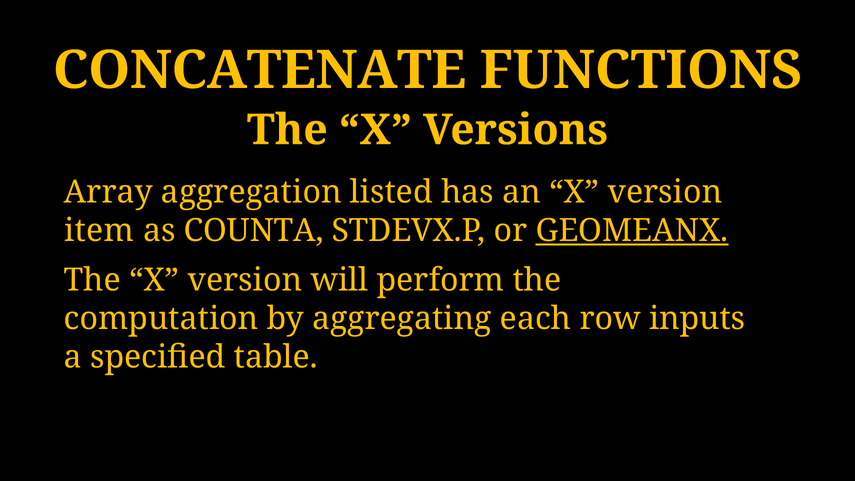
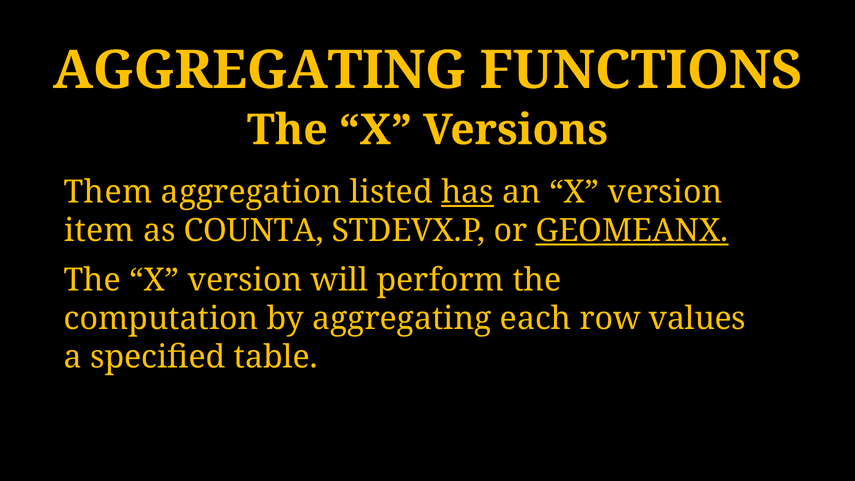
CONCATENATE: CONCATENATE -> AGGREGATING (260, 70)
Array: Array -> Them (108, 192)
has underline: none -> present (467, 192)
inputs: inputs -> values (697, 319)
